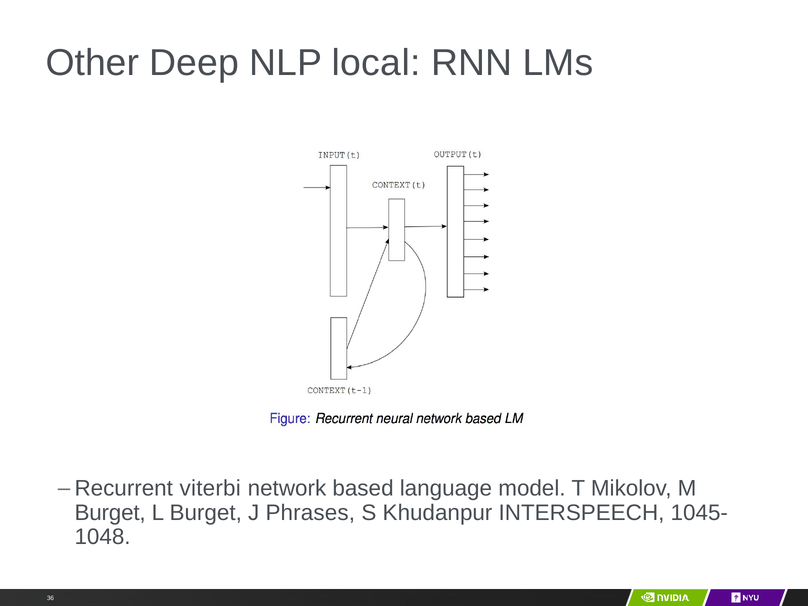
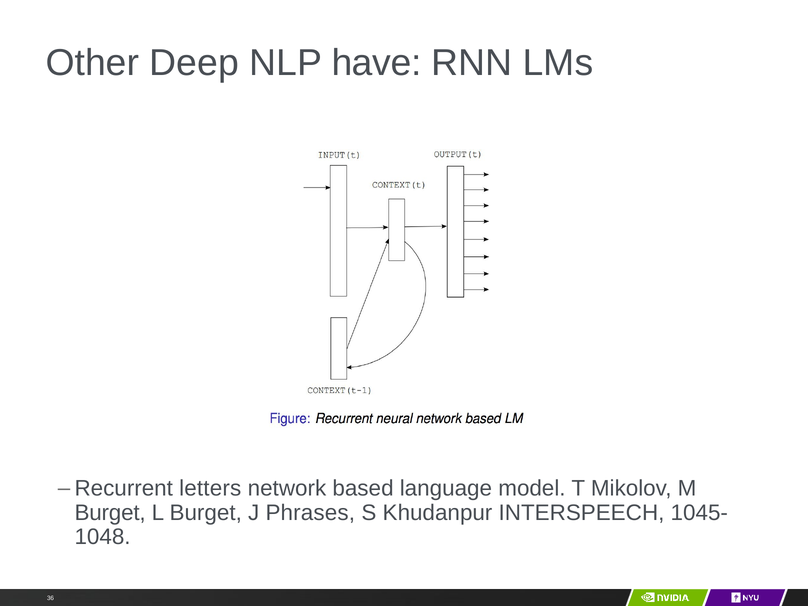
local: local -> have (376, 63)
viterbi: viterbi -> letters (210, 489)
